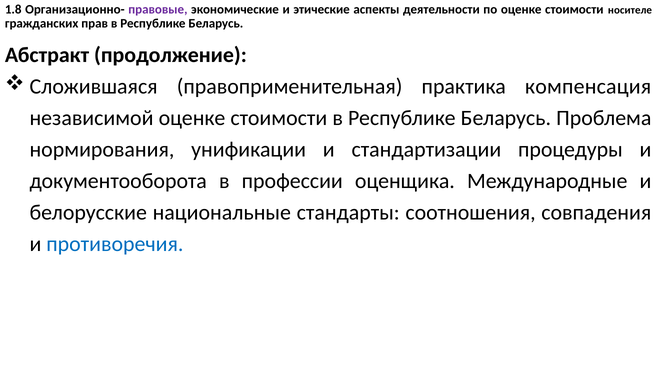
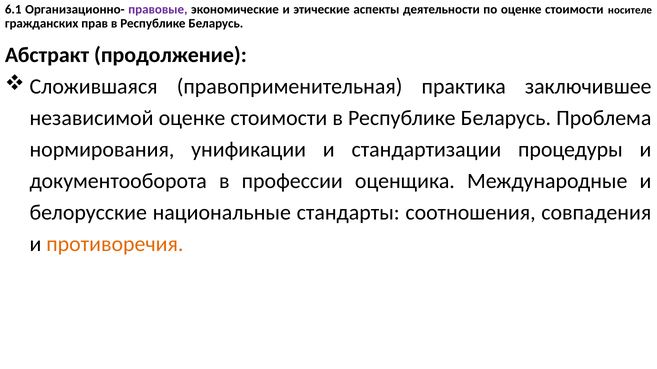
1.8: 1.8 -> 6.1 (13, 9)
компенсация: компенсация -> заключившее (588, 87)
противоречия colour: blue -> orange (115, 244)
